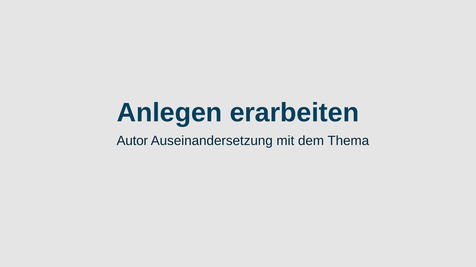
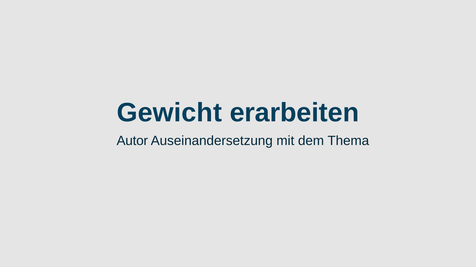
Anlegen: Anlegen -> Gewicht (169, 113)
